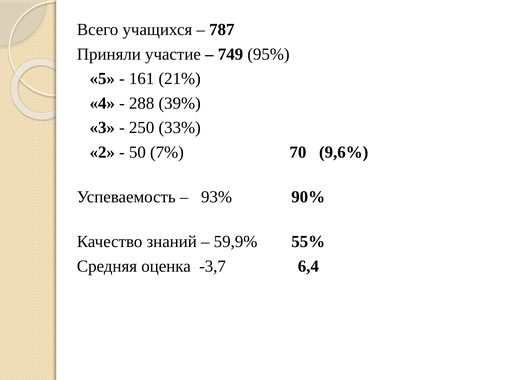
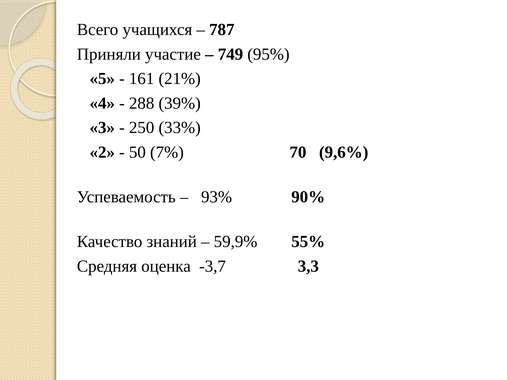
6,4: 6,4 -> 3,3 (308, 266)
